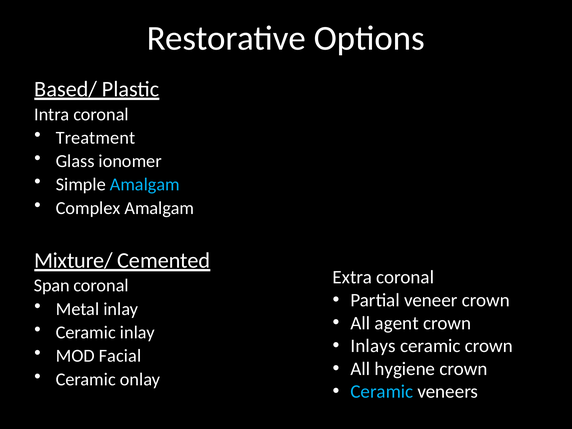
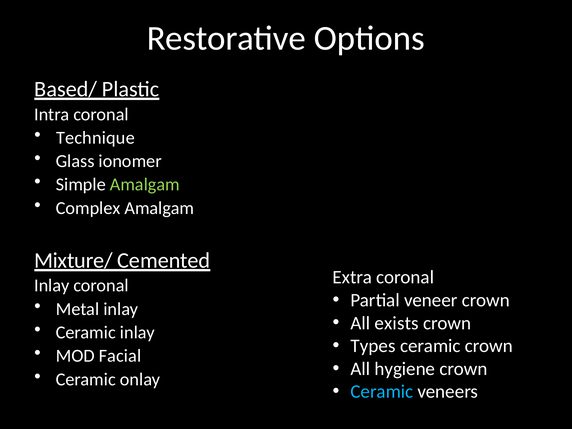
Treatment: Treatment -> Technique (95, 138)
Amalgam colour: light blue -> light green (145, 185)
Span: Span -> Inlay (52, 286)
agent: agent -> exists (397, 323)
Inlays: Inlays -> Types (373, 346)
